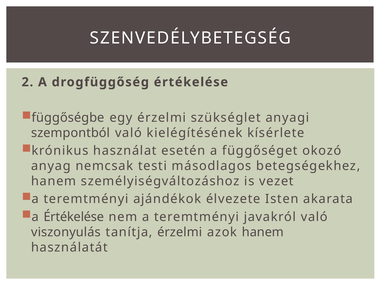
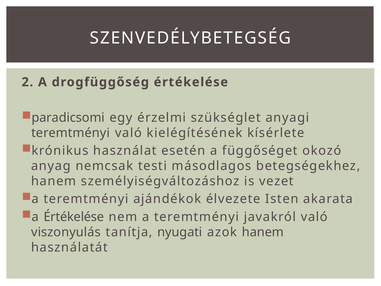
függőségbe: függőségbe -> paradicsomi (68, 118)
szempontból: szempontból -> teremtményi (71, 133)
tanítja érzelmi: érzelmi -> nyugati (180, 232)
